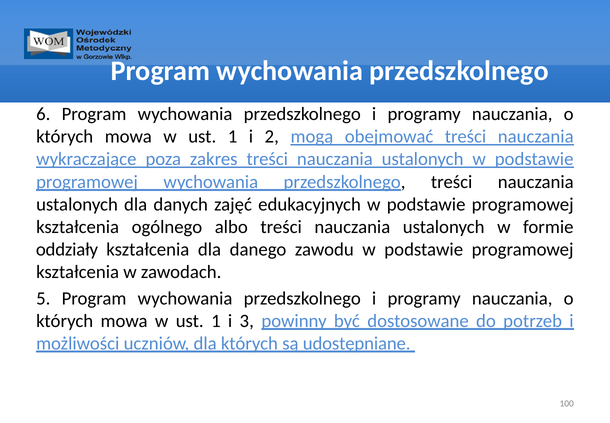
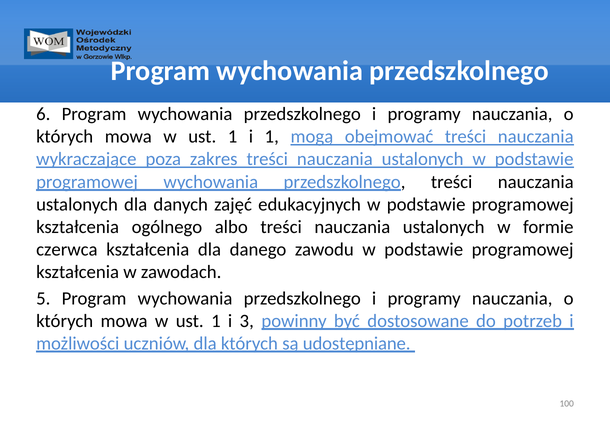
i 2: 2 -> 1 (272, 136)
oddziały: oddziały -> czerwca (67, 249)
